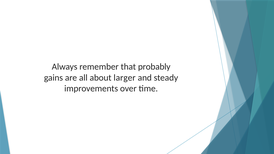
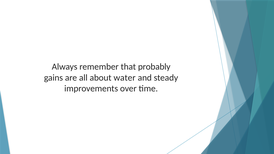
larger: larger -> water (125, 78)
